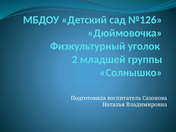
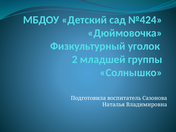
№126: №126 -> №424 (145, 20)
